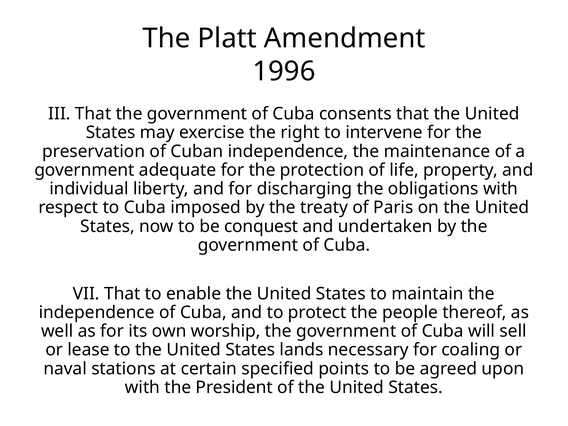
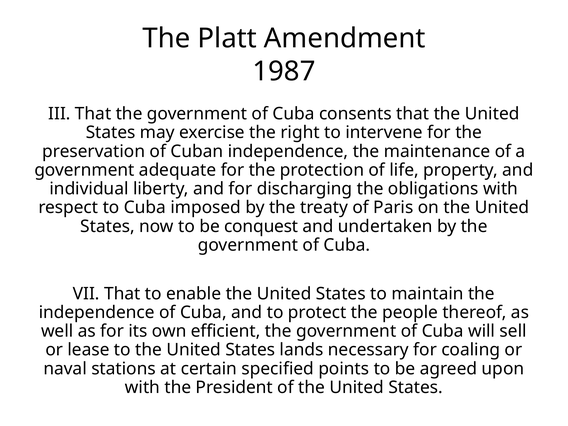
1996: 1996 -> 1987 (284, 72)
worship: worship -> efficient (226, 331)
